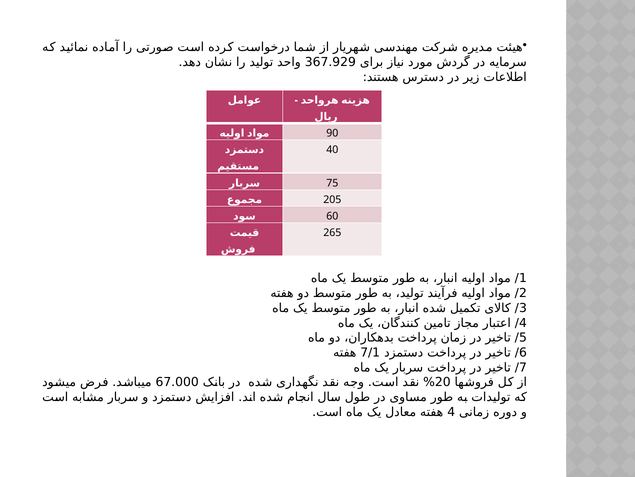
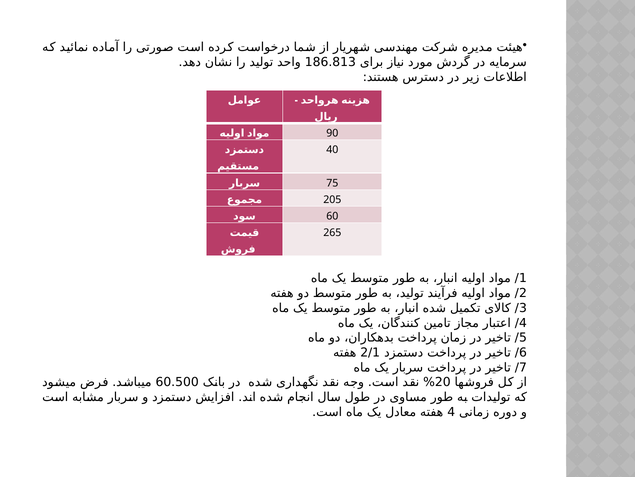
367.929: 367.929 -> 186.813 (330, 62)
7/1: 7/1 -> 2/1 (370, 352)
67.000: 67.000 -> 60.500 (177, 382)
